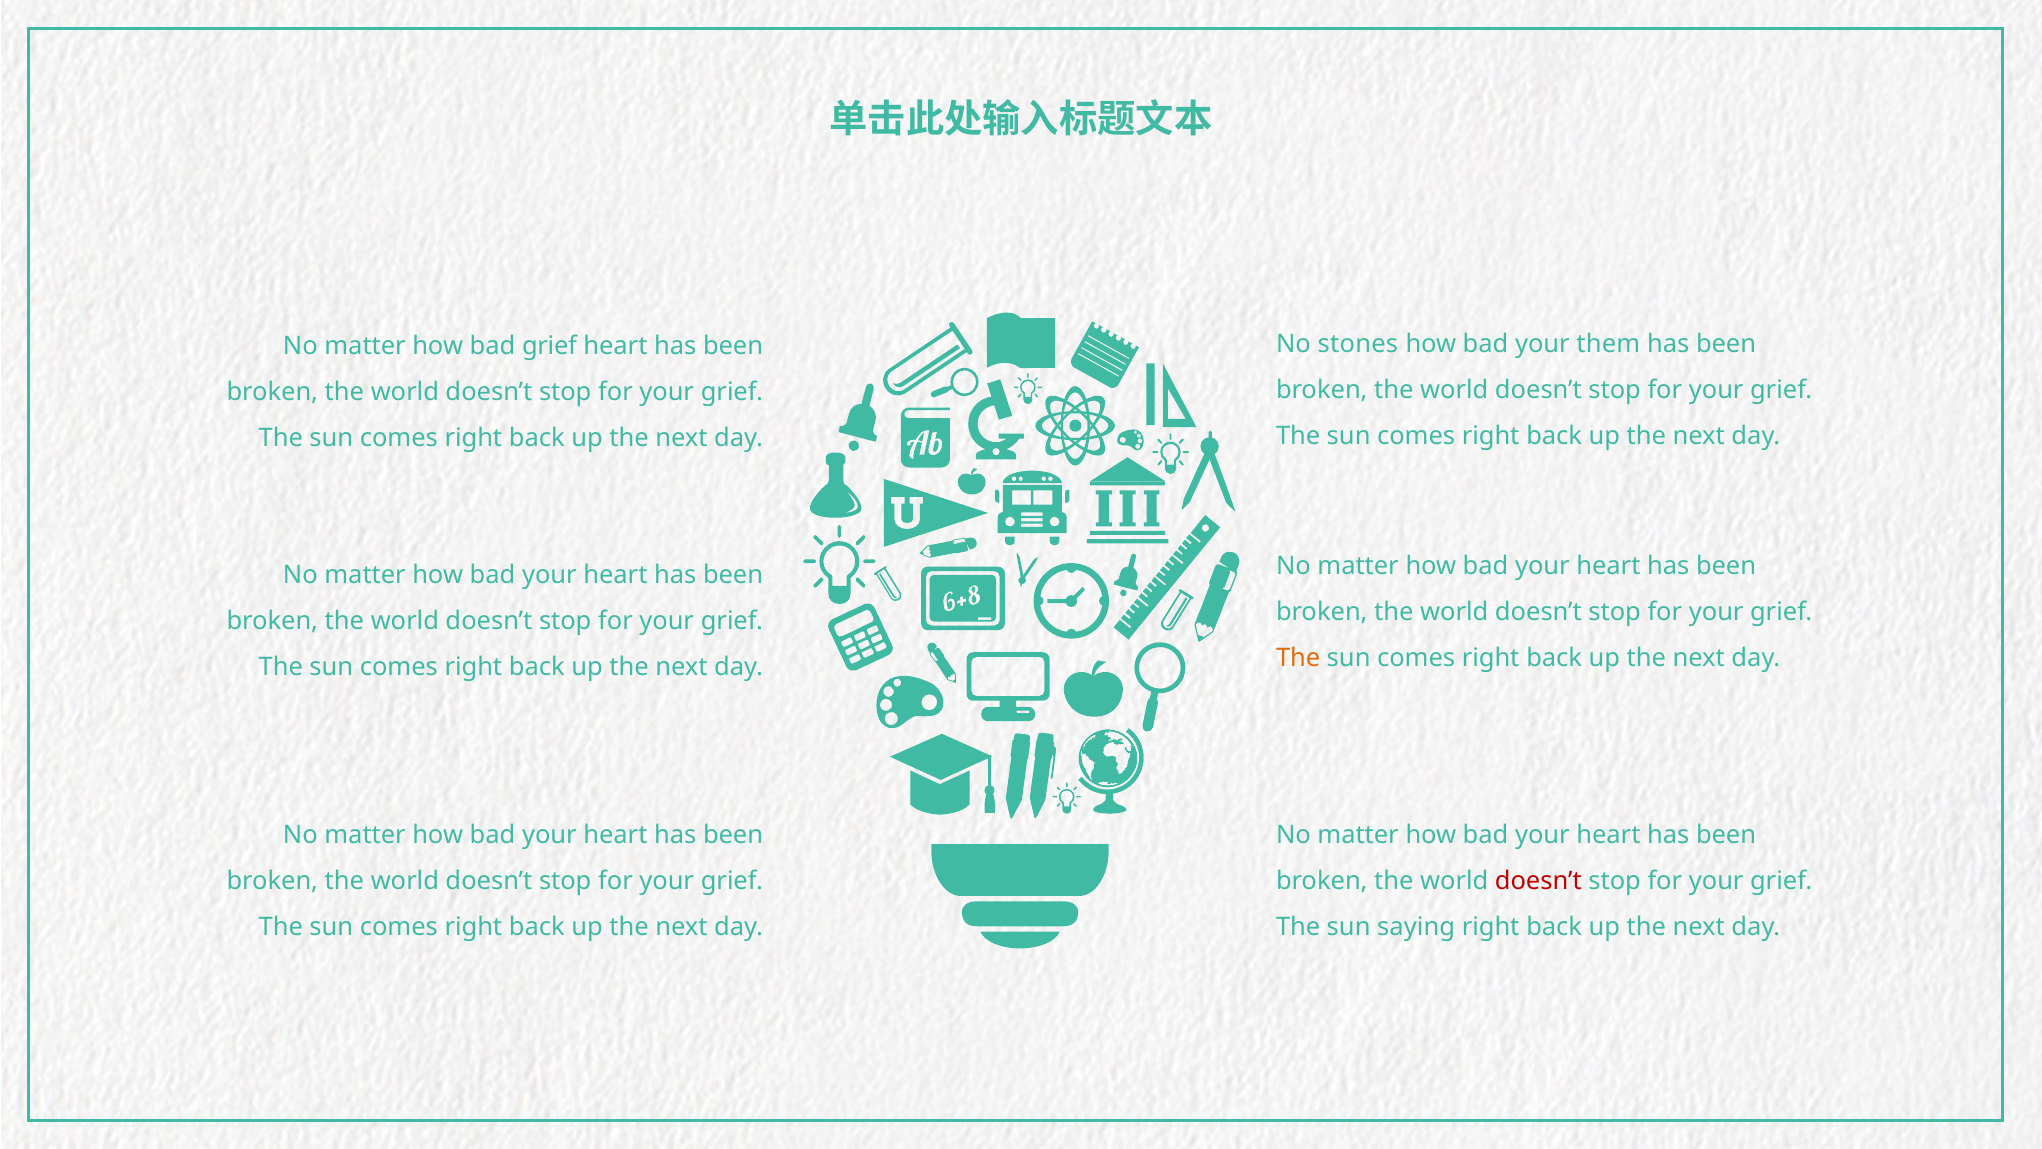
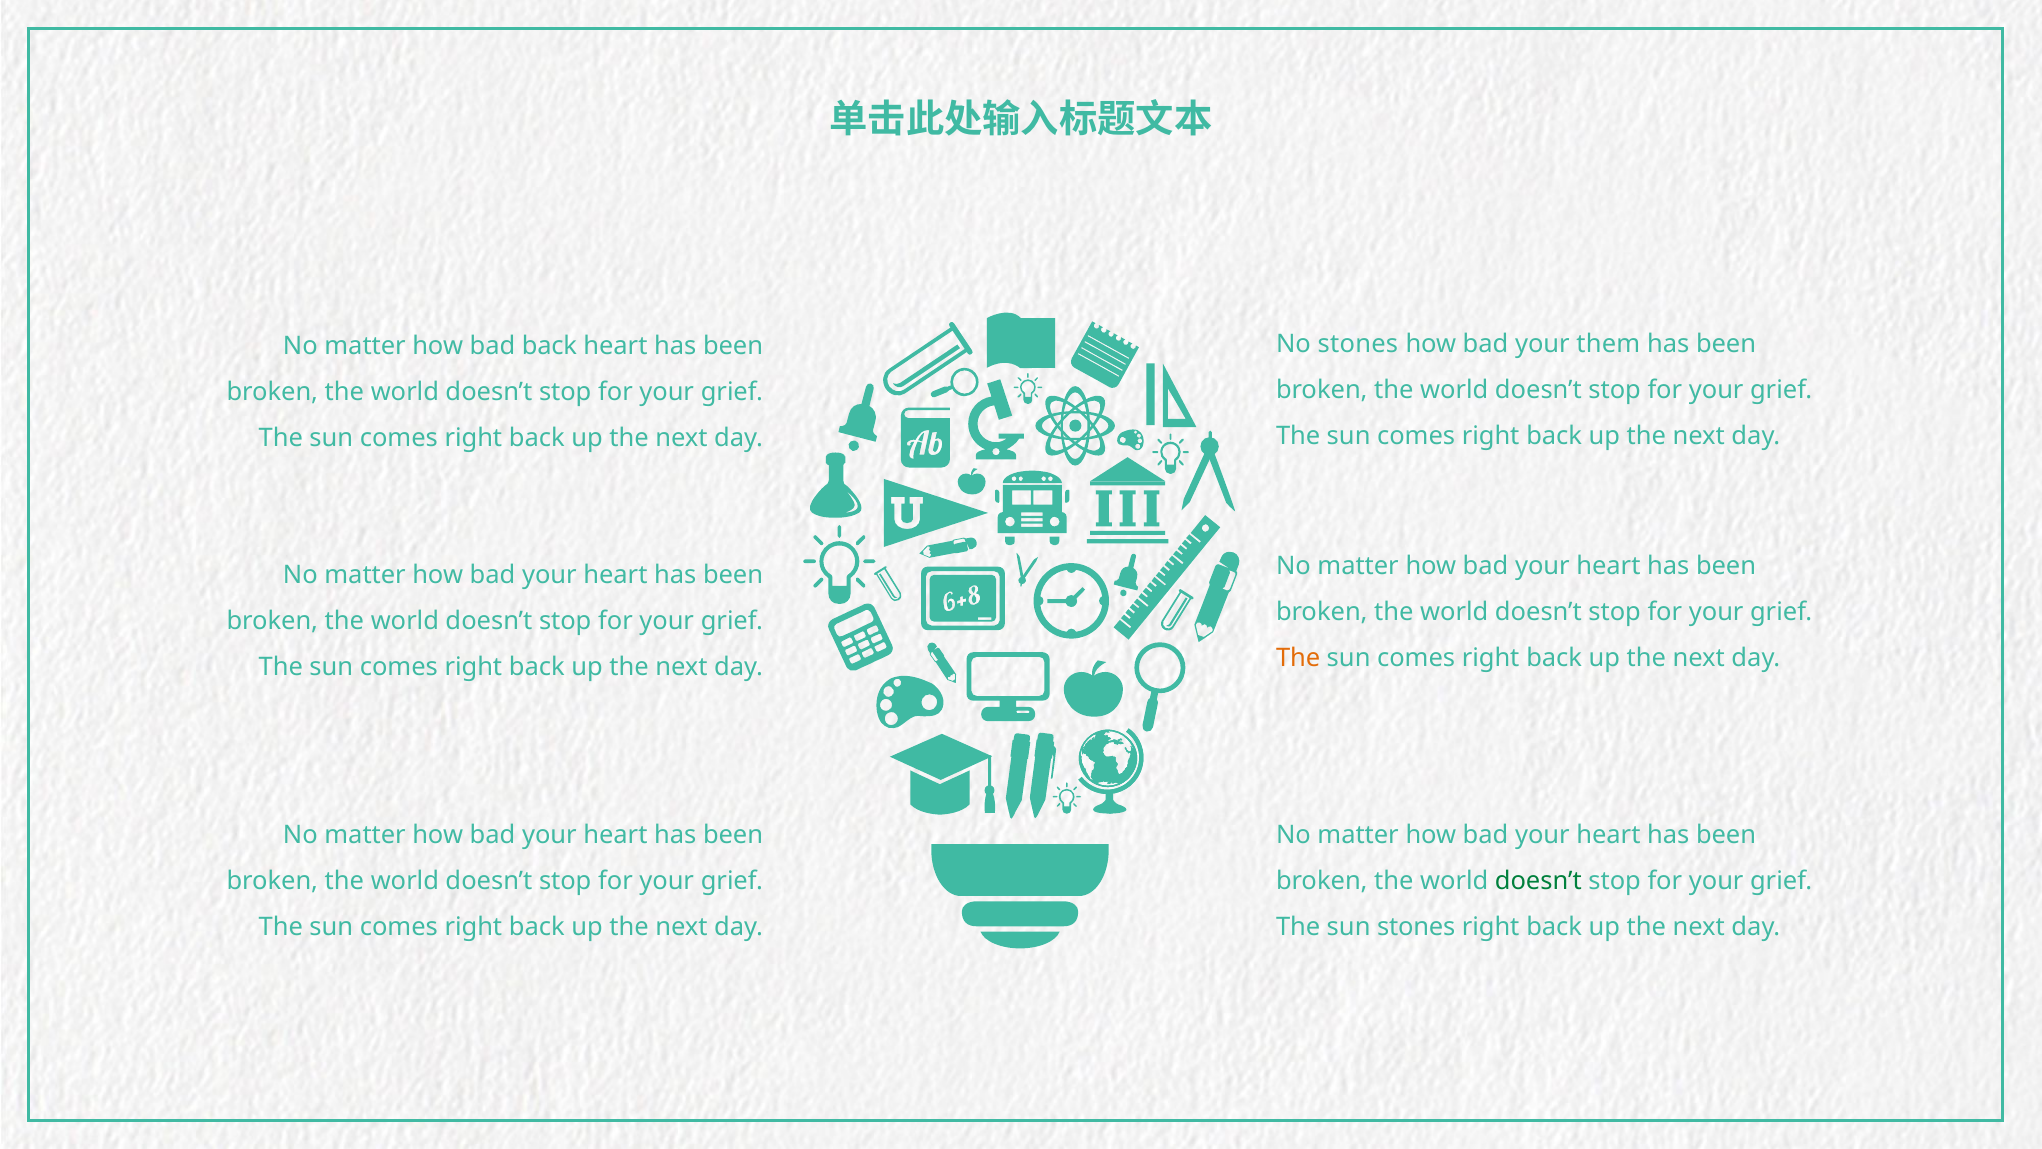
bad grief: grief -> back (550, 346)
doesn’t colour: red -> green (1538, 881)
sun saying: saying -> stones (1416, 927)
